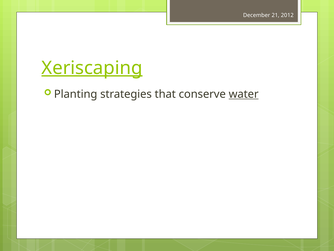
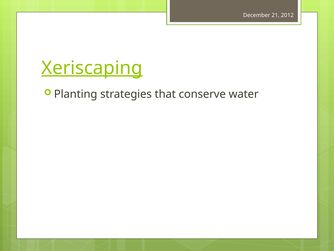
water underline: present -> none (244, 94)
